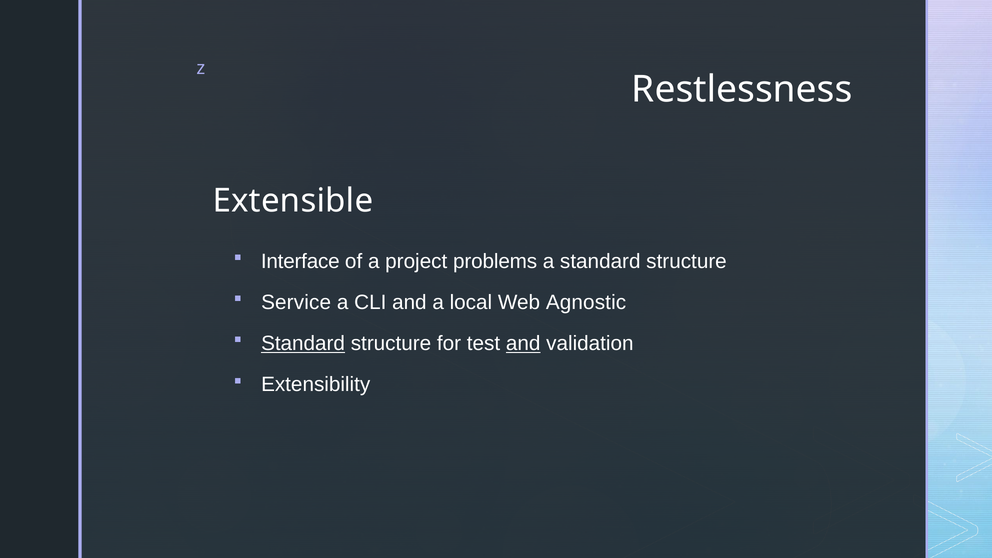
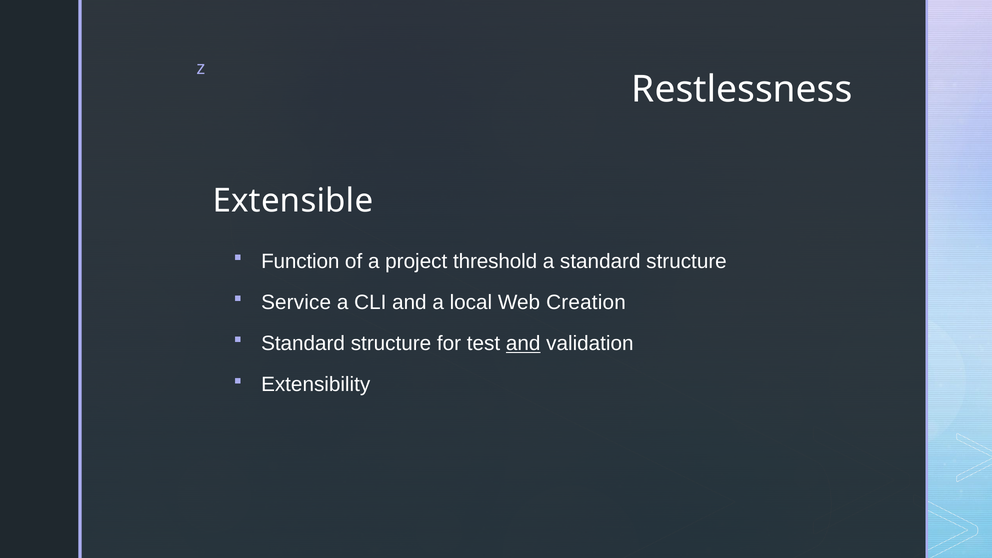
Interface: Interface -> Function (300, 261)
problems: problems -> threshold (495, 261)
Agnostic: Agnostic -> Creation (586, 302)
Standard underline: present -> none (303, 344)
